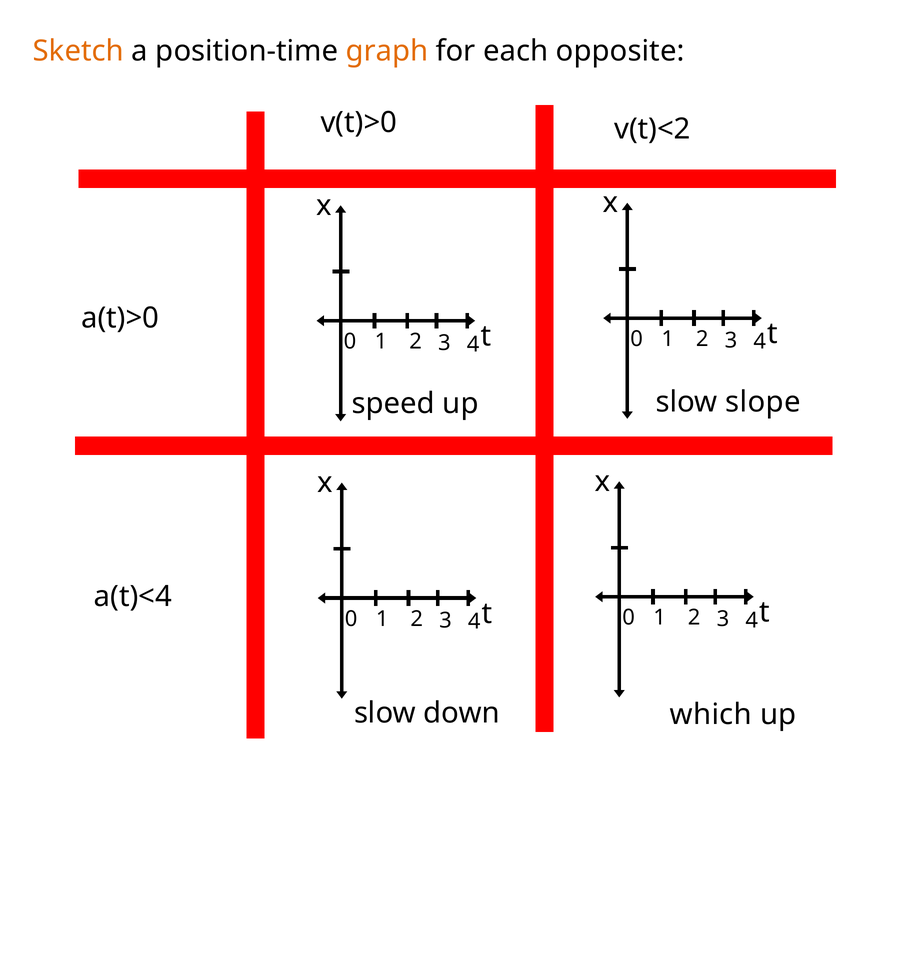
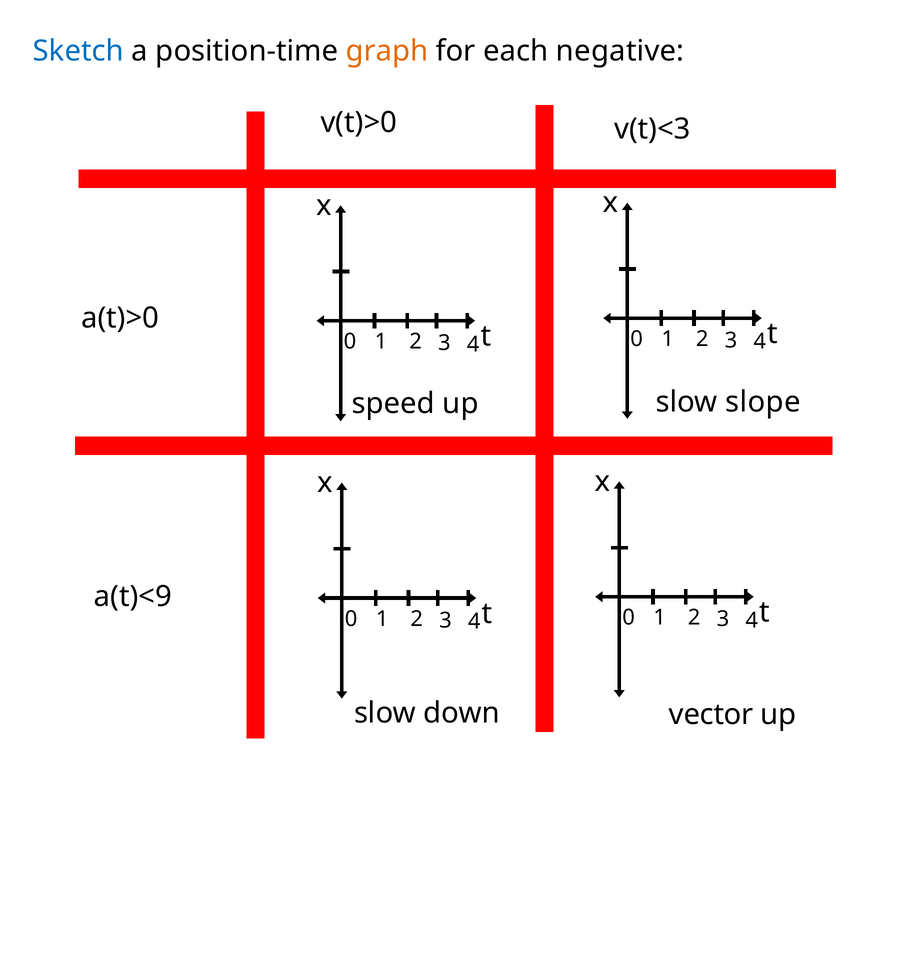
Sketch colour: orange -> blue (78, 51)
opposite: opposite -> negative (620, 51)
v(t)<2: v(t)<2 -> v(t)<3 (652, 129)
a(t)<4: a(t)<4 -> a(t)<9 (133, 597)
which: which -> vector (711, 715)
